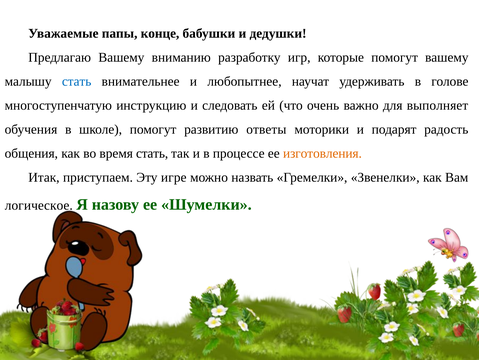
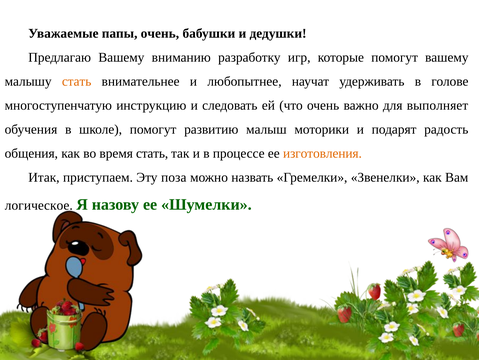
папы конце: конце -> очень (160, 33)
стать colour: blue -> orange (77, 81)
ответы: ответы -> малыш (266, 129)
игре: игре -> поза (174, 177)
